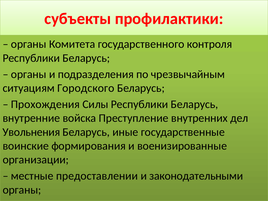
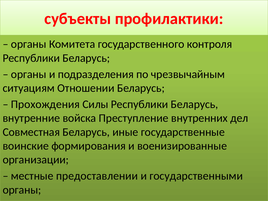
Городского: Городского -> Отношении (86, 88)
Увольнения: Увольнения -> Совместная (31, 132)
законодательными: законодательными -> государственными (196, 176)
